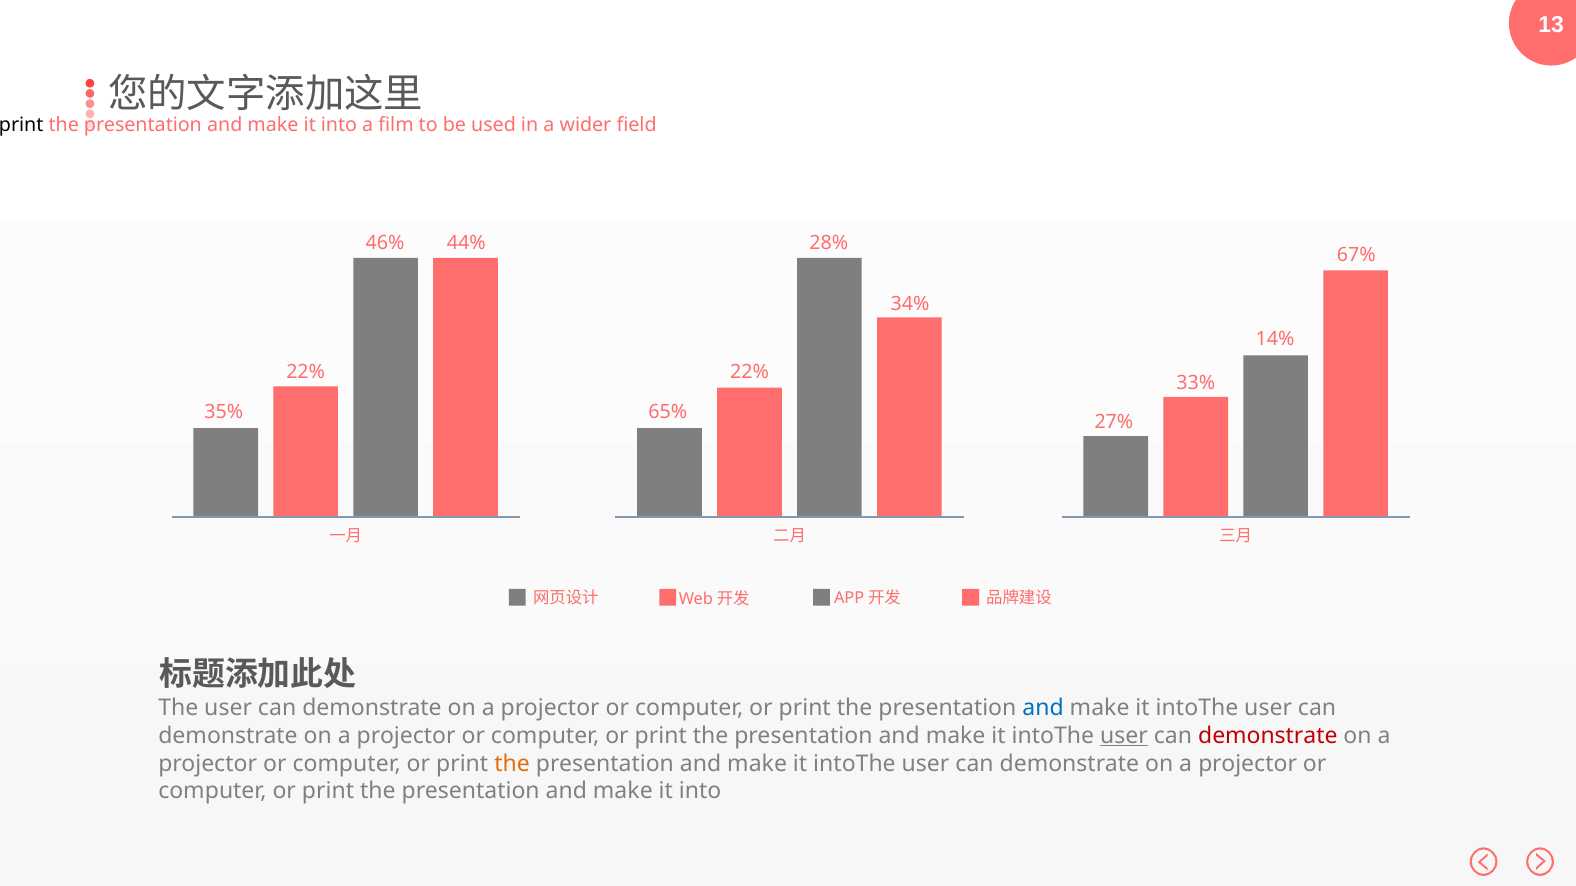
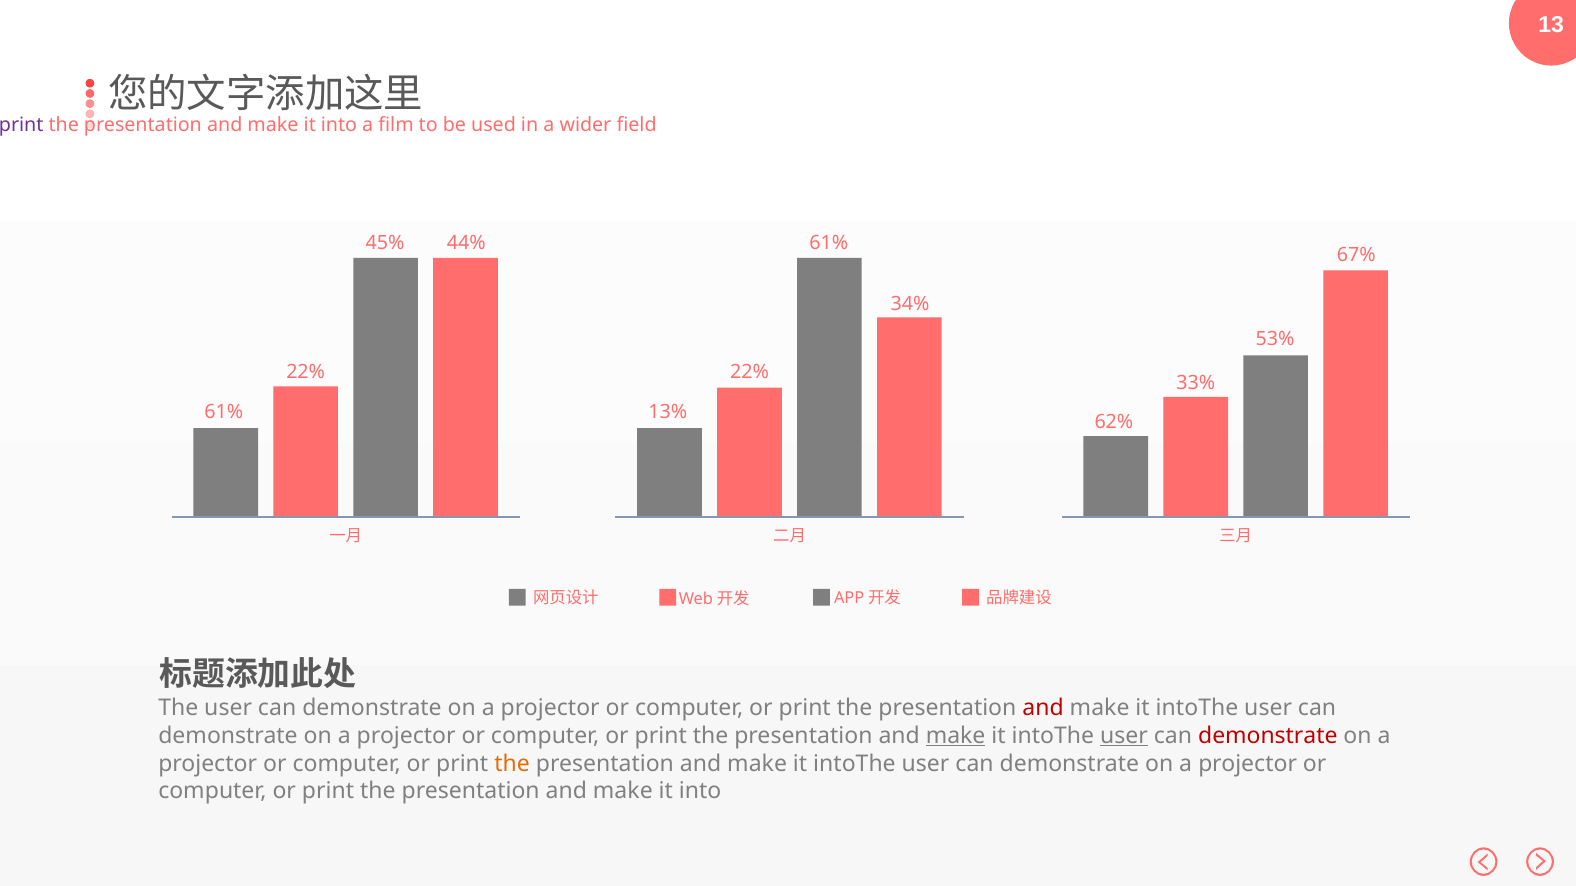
print colour: black -> purple (21, 125)
46%: 46% -> 45% (385, 243)
28%: 28% -> 61% (829, 243)
14%: 14% -> 53% (1275, 339)
35%: 35% -> 61% (224, 413)
65%: 65% -> 13% (668, 413)
27%: 27% -> 62% (1114, 422)
and colour: blue -> red (1043, 709)
make underline: none -> present (956, 736)
